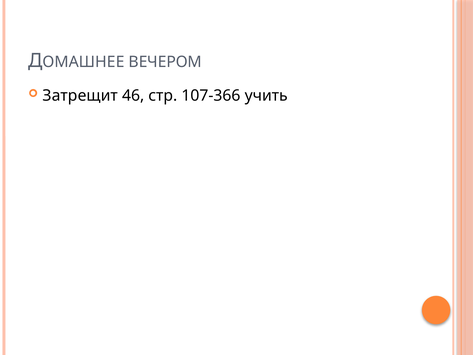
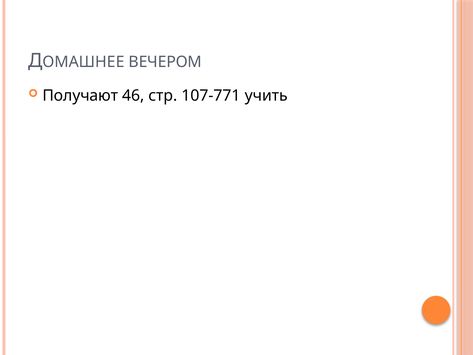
Затрещит: Затрещит -> Получают (80, 96)
107-366: 107-366 -> 107-771 (211, 96)
